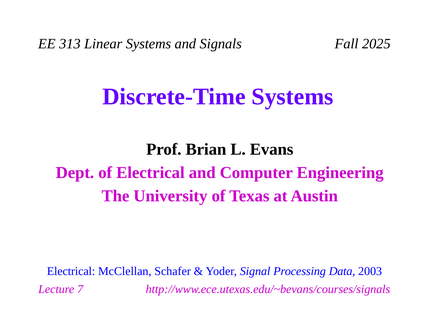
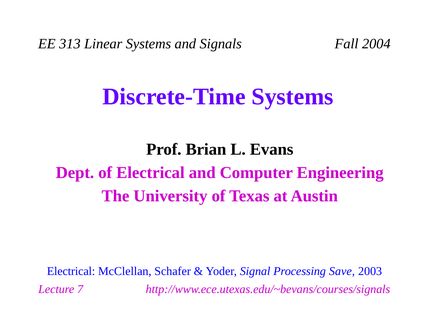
2025: 2025 -> 2004 (376, 44)
Data: Data -> Save (342, 271)
